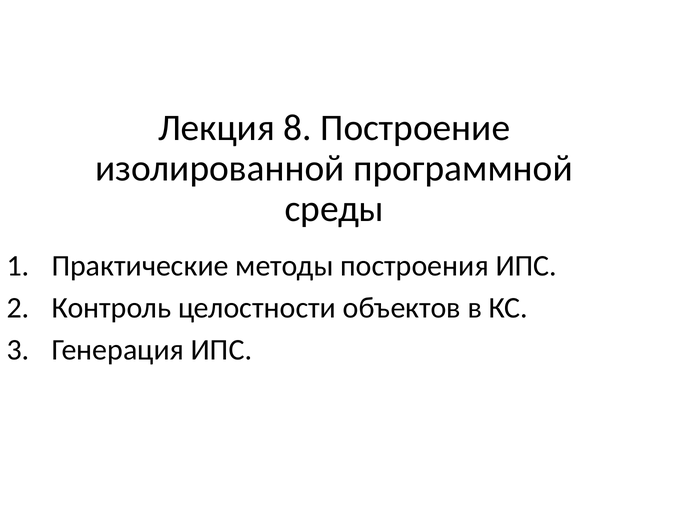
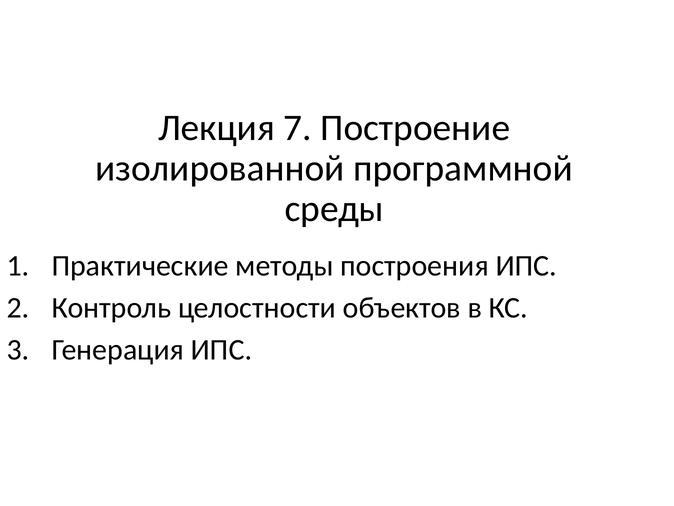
8: 8 -> 7 (298, 128)
